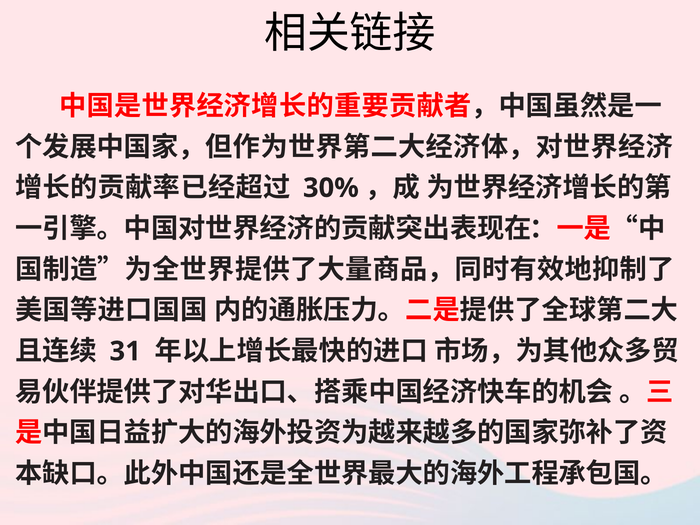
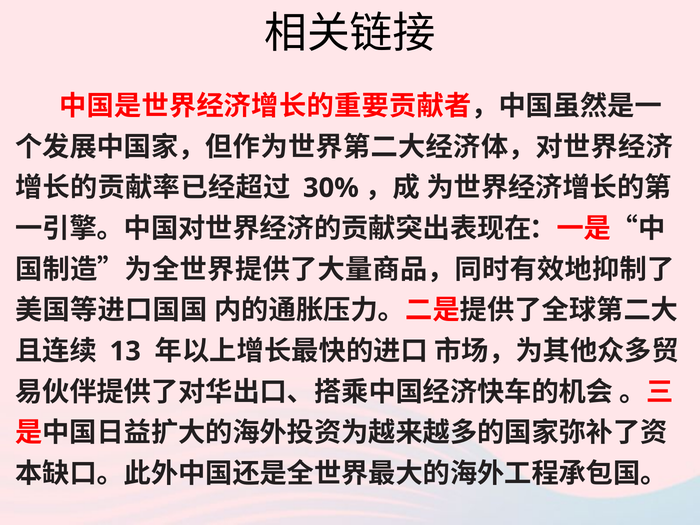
31: 31 -> 13 (125, 351)
